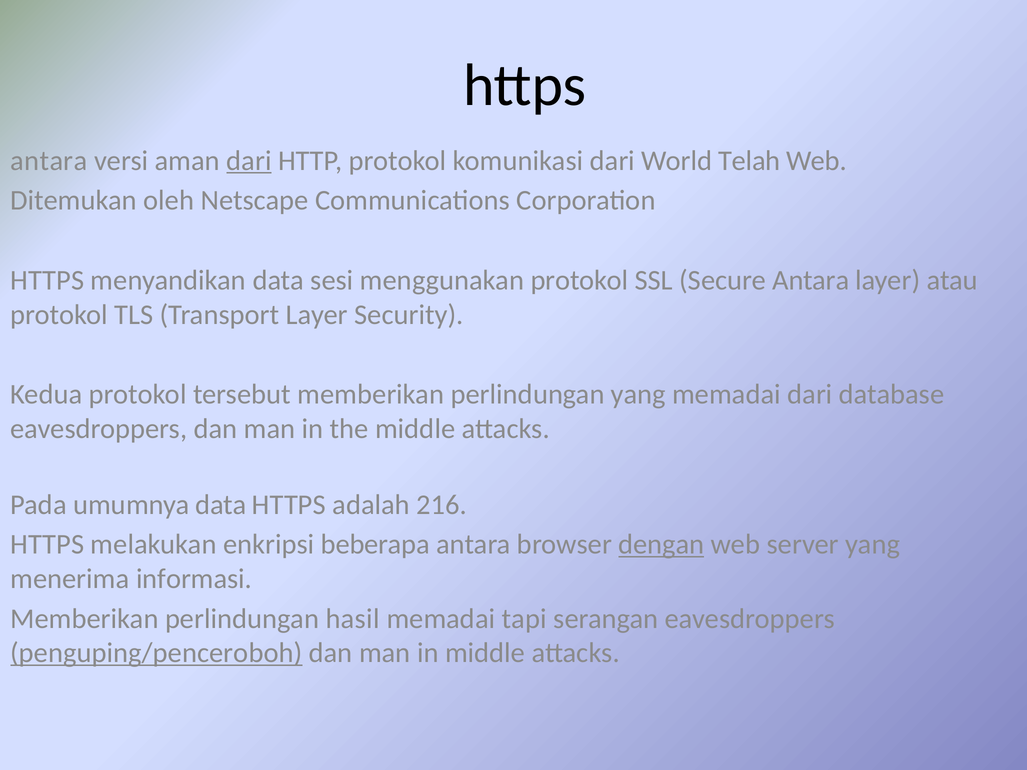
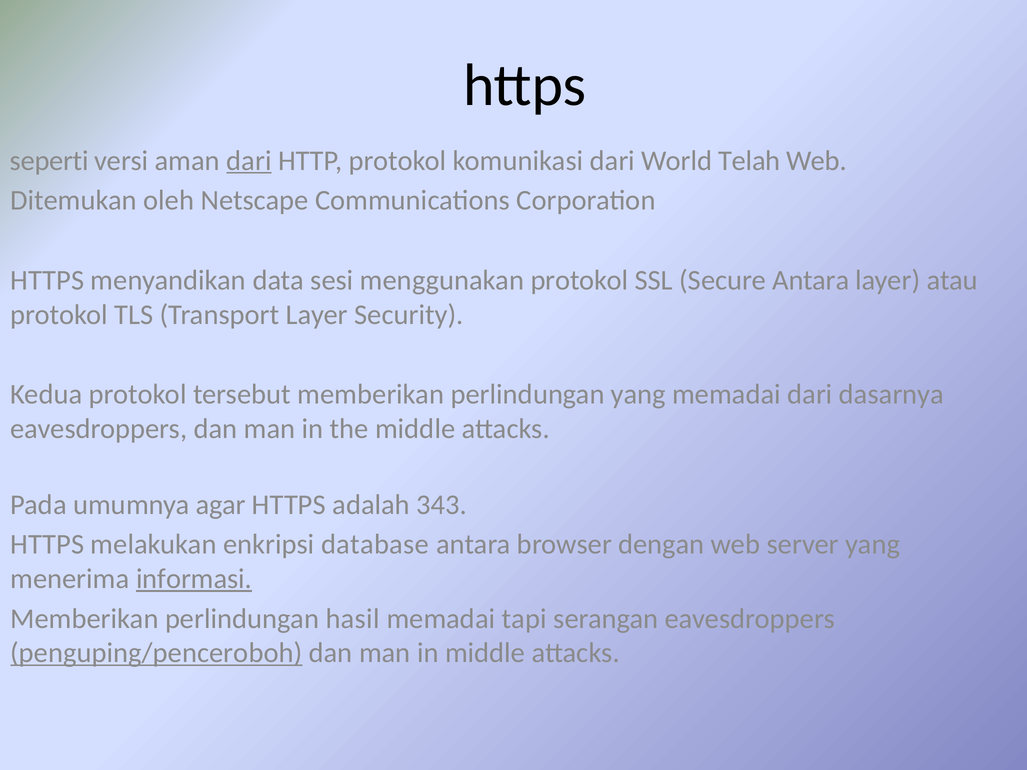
antara: antara -> seperti (49, 161)
database: database -> dasarnya (891, 395)
umumnya data: data -> agar (221, 505)
216: 216 -> 343 (442, 505)
beberapa: beberapa -> database (375, 545)
dengan underline: present -> none (661, 545)
informasi underline: none -> present (194, 579)
